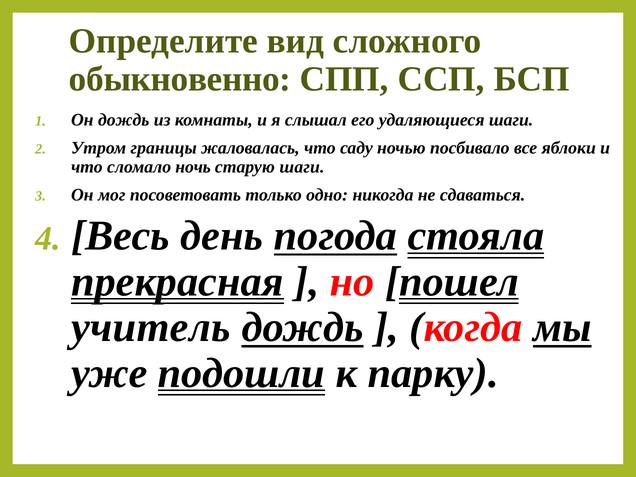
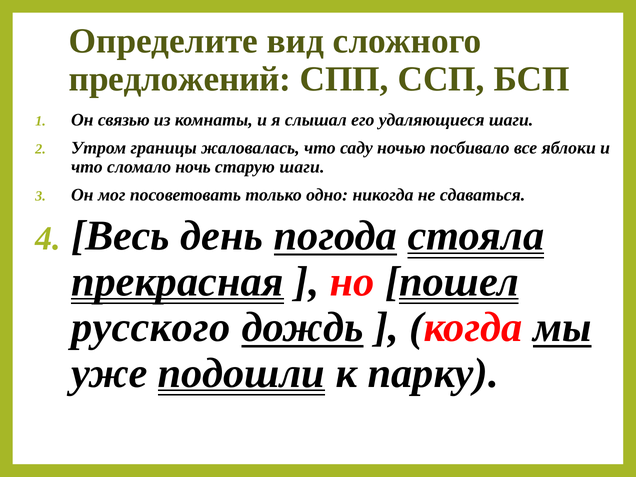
обыкновенно: обыкновенно -> предложений (180, 79)
Он дождь: дождь -> связью (124, 120)
учитель: учитель -> русского (151, 327)
